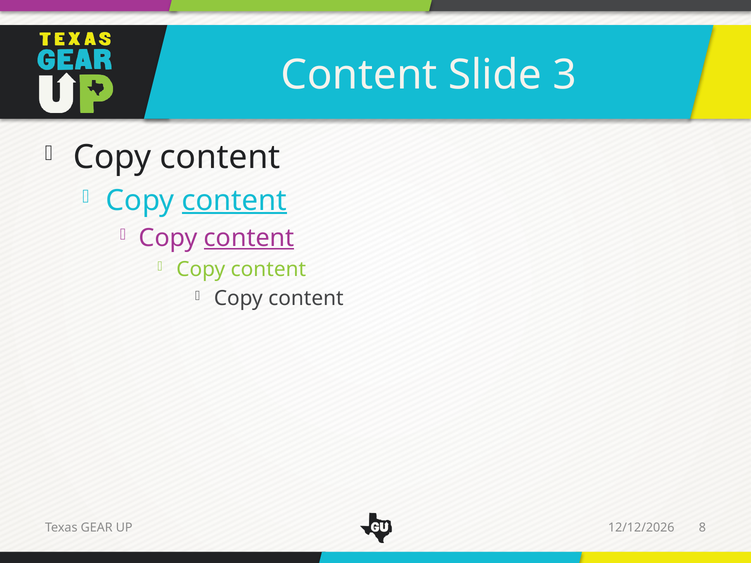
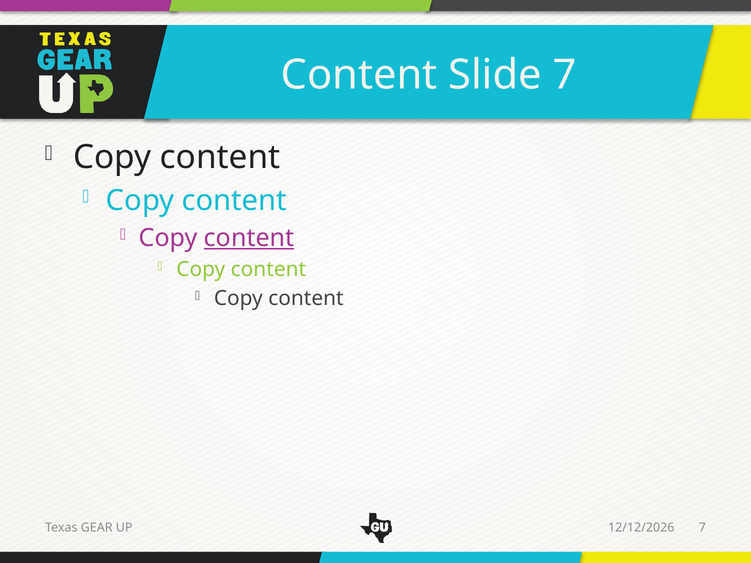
Slide 3: 3 -> 7 (565, 75)
content underline: present -> none (234, 201)
UP 8: 8 -> 7 (702, 528)
